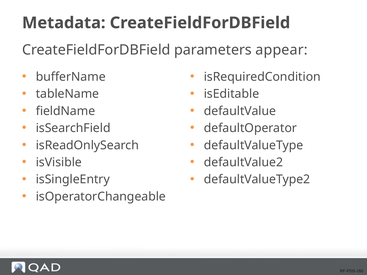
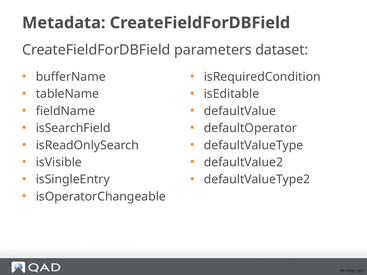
appear: appear -> dataset (282, 50)
